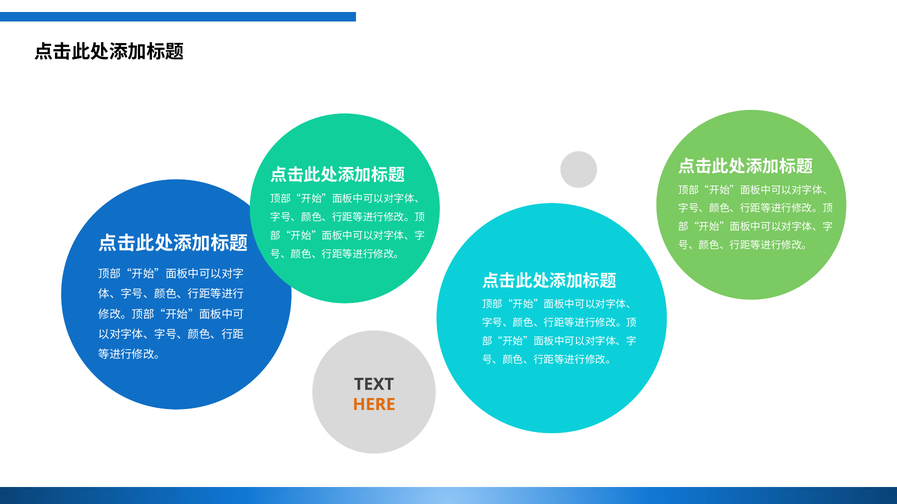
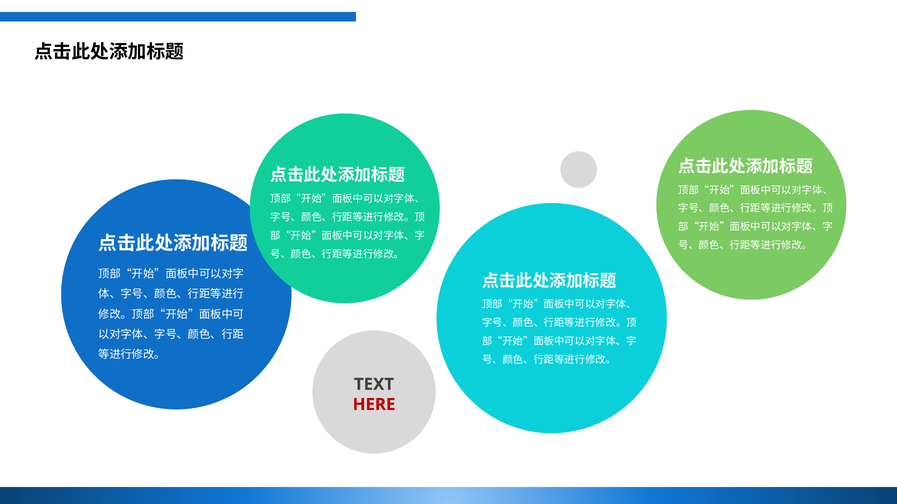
HERE colour: orange -> red (374, 405)
